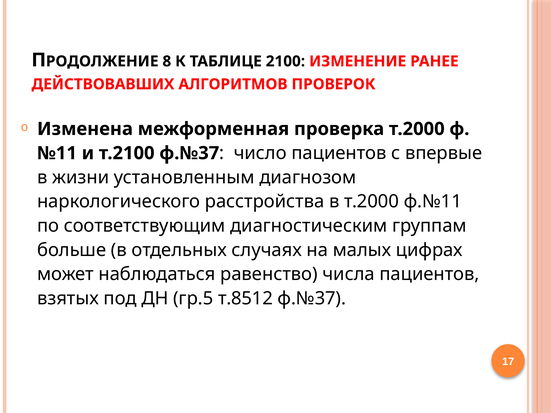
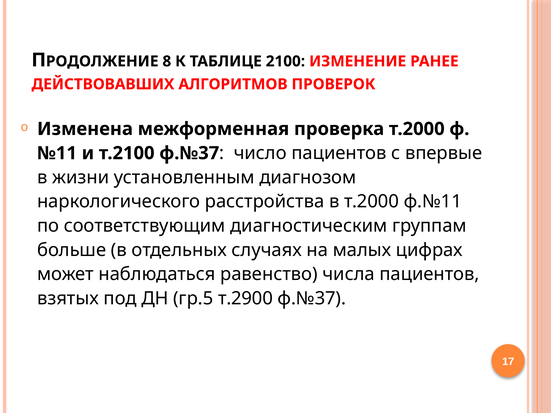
т.8512: т.8512 -> т.2900 (245, 299)
